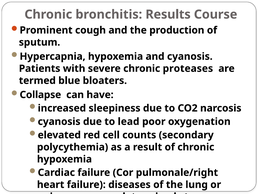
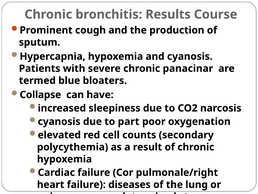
proteases: proteases -> panacinar (188, 68)
lead: lead -> part (129, 121)
